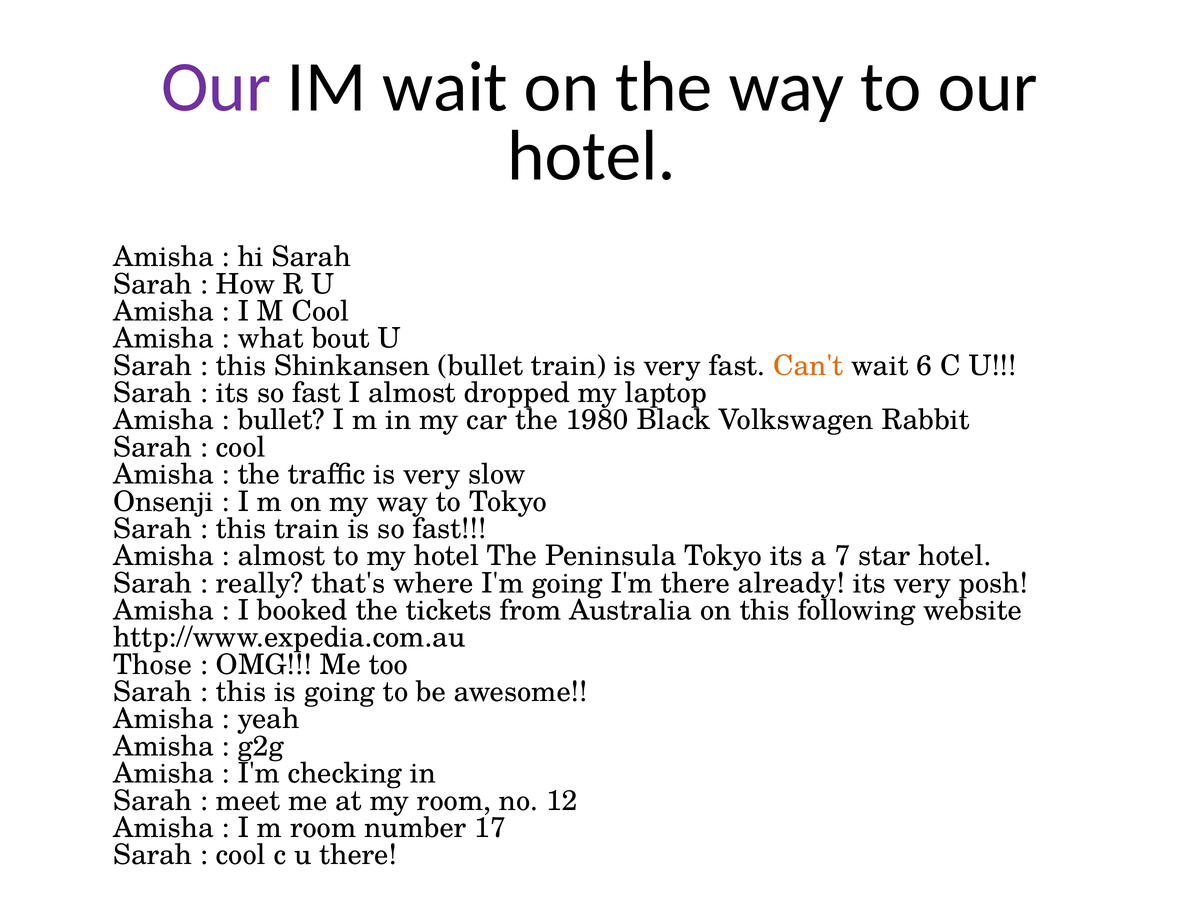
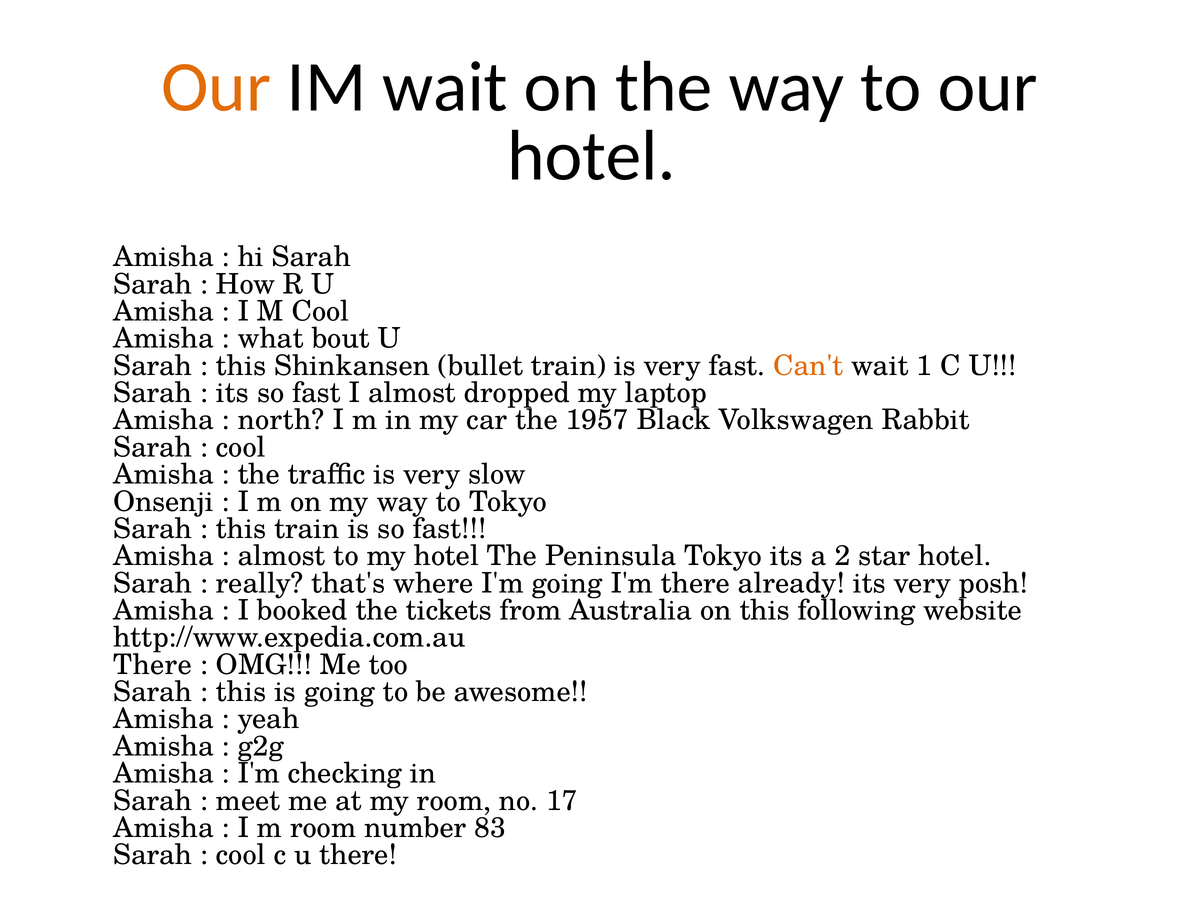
Our colour: purple -> orange (216, 87)
6: 6 -> 1 (924, 366)
bullet: bullet -> north (281, 420)
1980: 1980 -> 1957 (597, 420)
7: 7 -> 2 (842, 556)
Those: Those -> There (153, 665)
12: 12 -> 17 (562, 801)
17: 17 -> 83 (490, 828)
